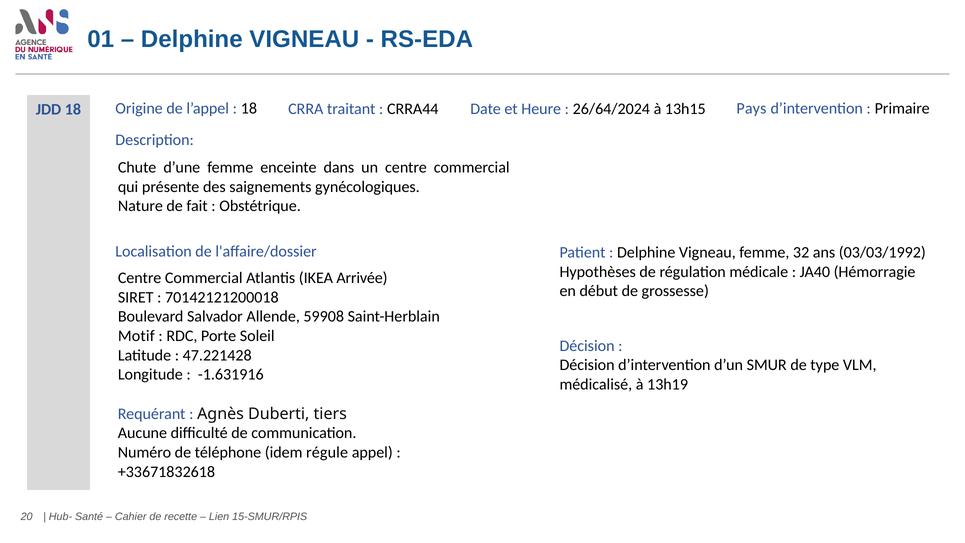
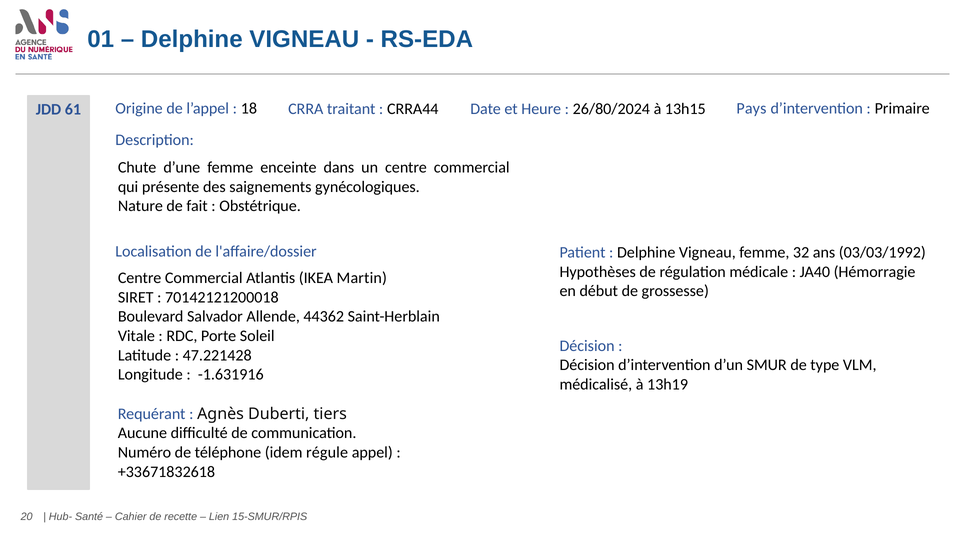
26/64/2024: 26/64/2024 -> 26/80/2024 (611, 109)
JDD 18: 18 -> 61 (73, 109)
Arrivée: Arrivée -> Martin (362, 278)
59908: 59908 -> 44362 (324, 317)
Motif: Motif -> Vitale (136, 336)
